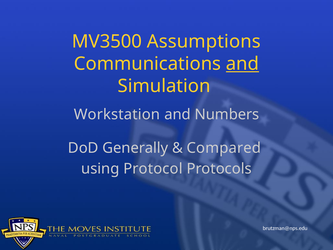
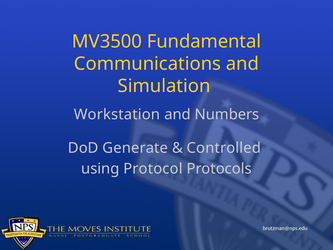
Assumptions: Assumptions -> Fundamental (204, 42)
and underline: present -> none (242, 64)
Generally: Generally -> Generate (135, 148)
Compared: Compared -> Controlled (224, 148)
